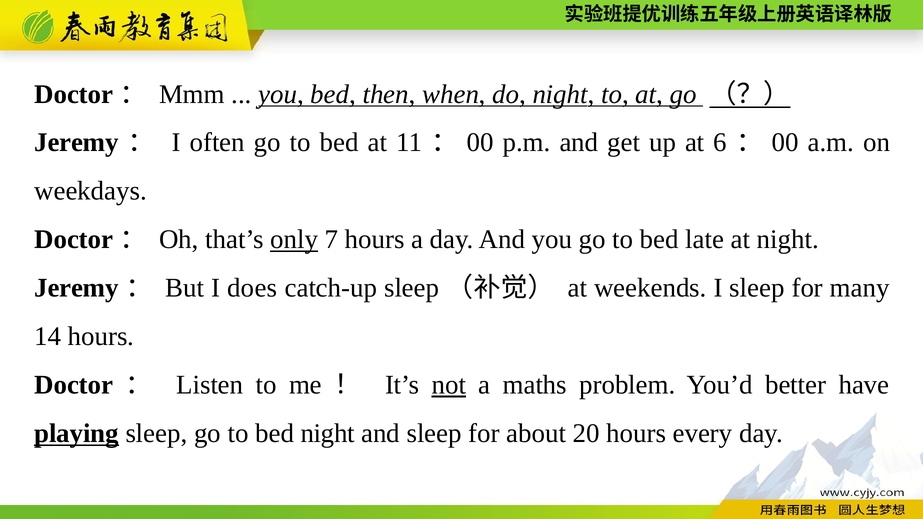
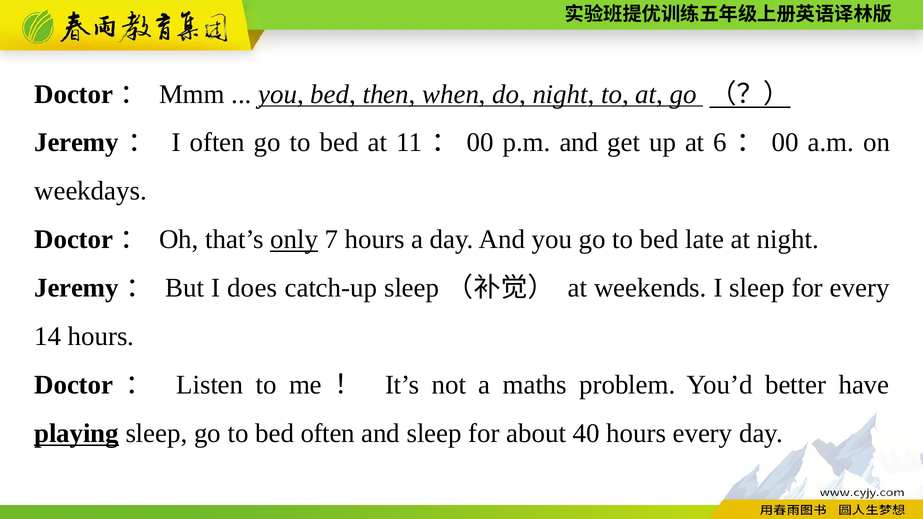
for many: many -> every (860, 288)
not underline: present -> none (449, 385)
bed night: night -> often (328, 434)
20: 20 -> 40 (586, 434)
